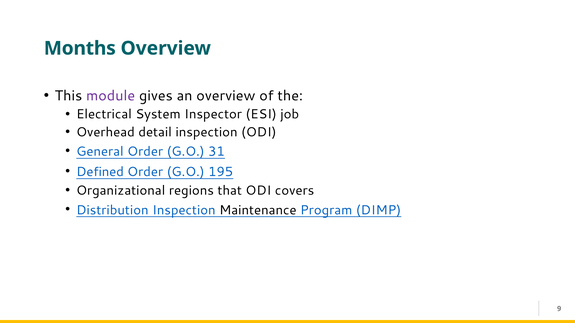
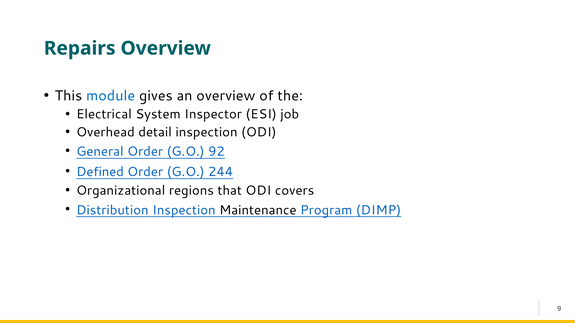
Months: Months -> Repairs (80, 48)
module colour: purple -> blue (111, 96)
31: 31 -> 92 (216, 152)
195: 195 -> 244 (221, 172)
